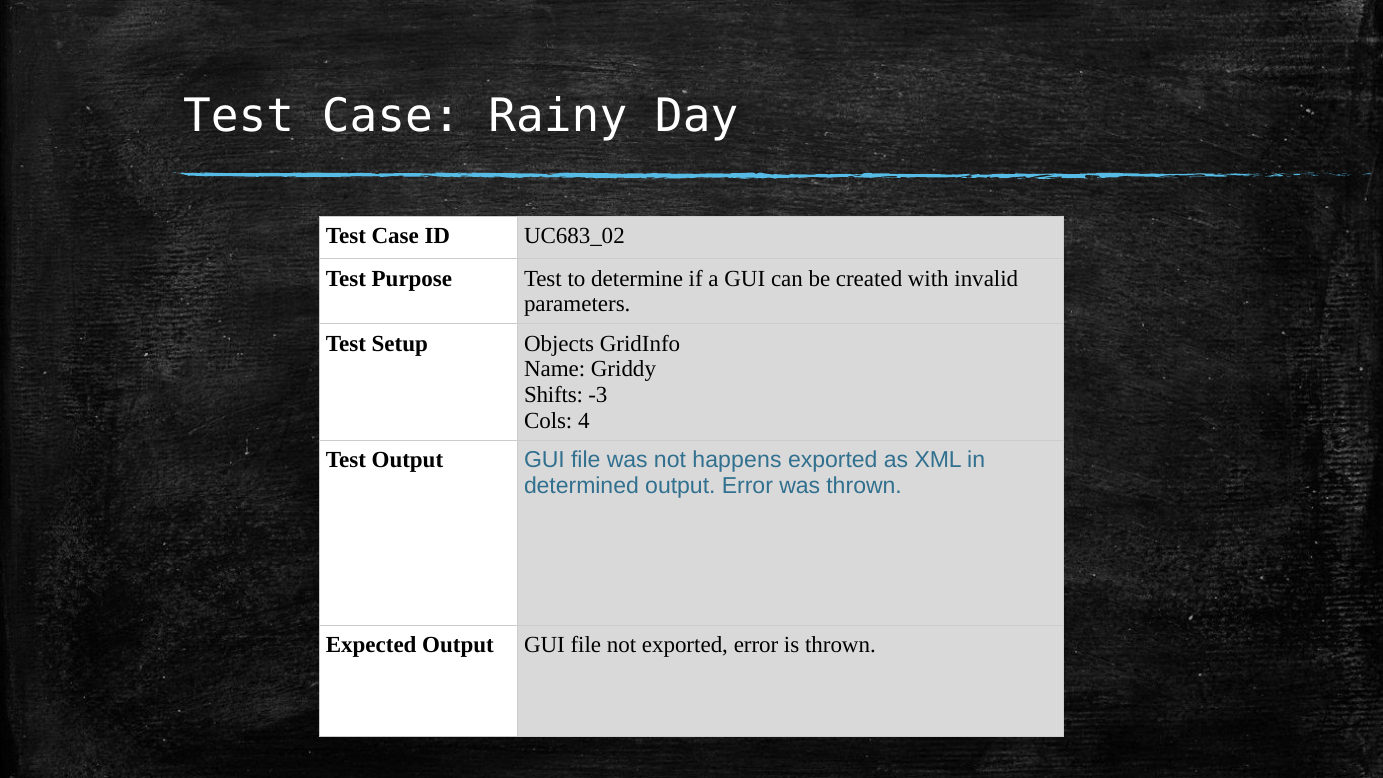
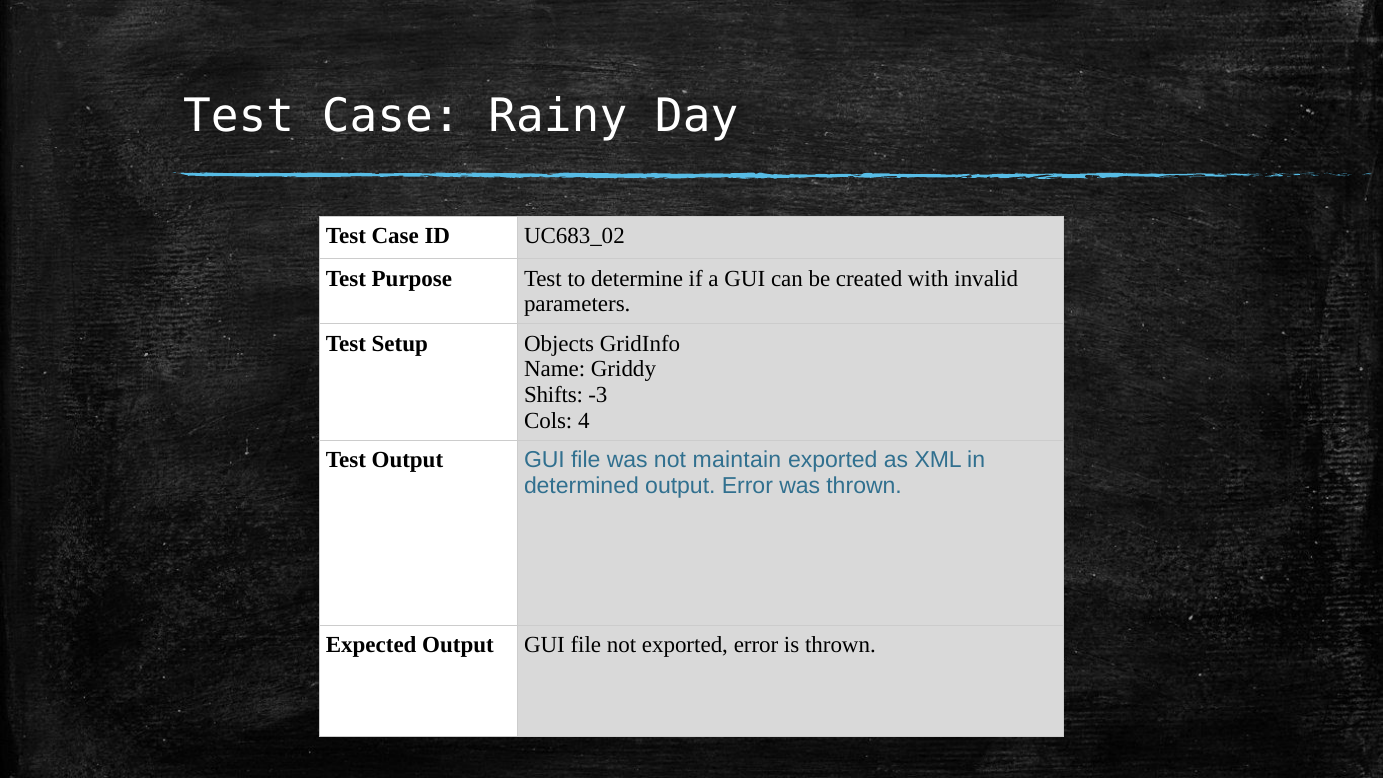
happens: happens -> maintain (737, 460)
